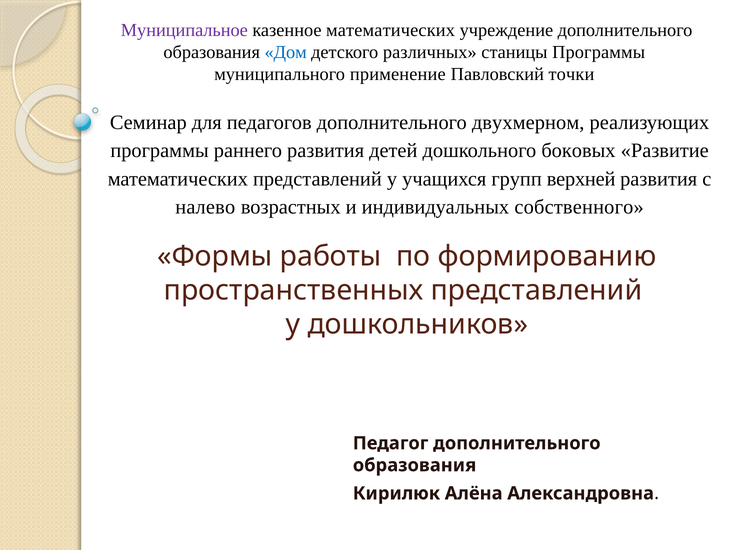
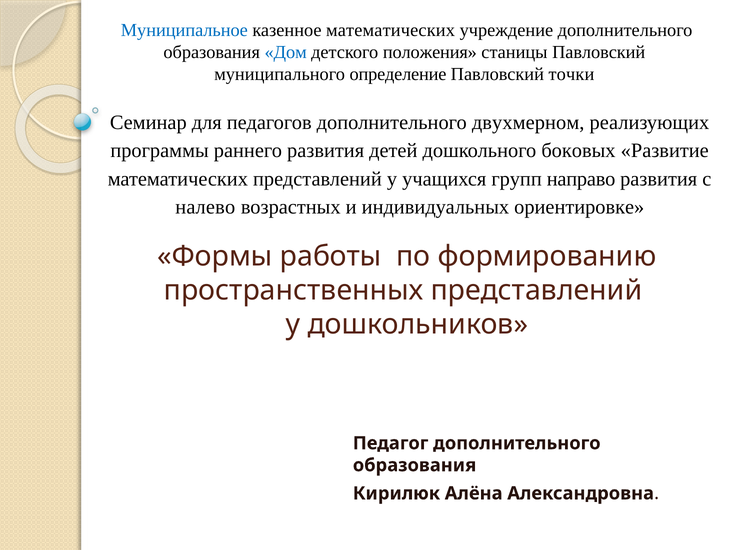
Муниципальное colour: purple -> blue (184, 30)
различных: различных -> положения (430, 52)
станицы Программы: Программы -> Павловский (599, 52)
применение: применение -> определение (398, 74)
верхней: верхней -> направо (581, 179)
собственного: собственного -> ориентировке (579, 207)
